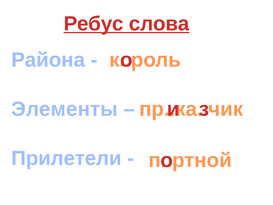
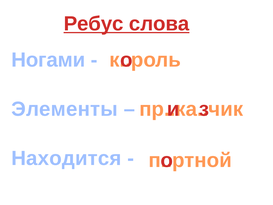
Района: Района -> Ногами (48, 60)
Прилетели: Прилетели -> Находится (66, 158)
